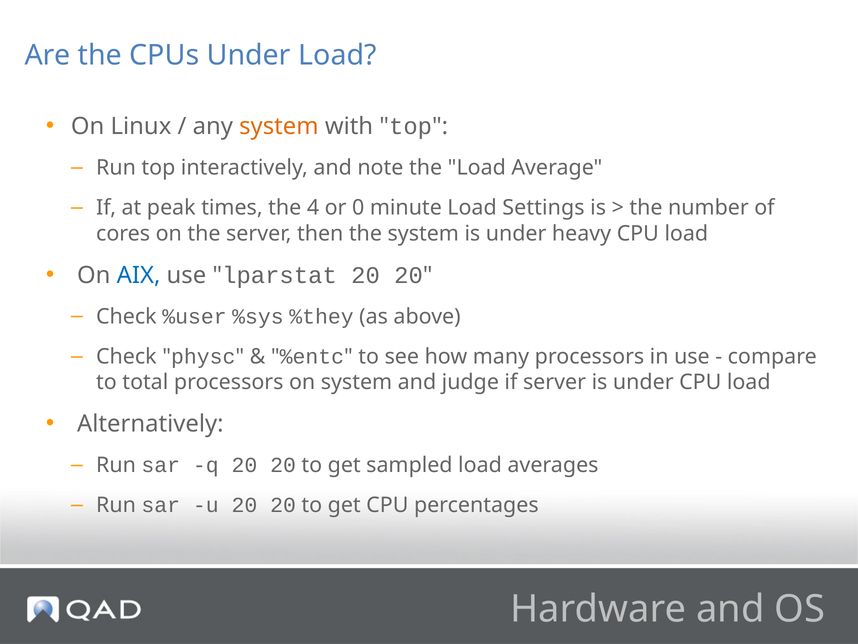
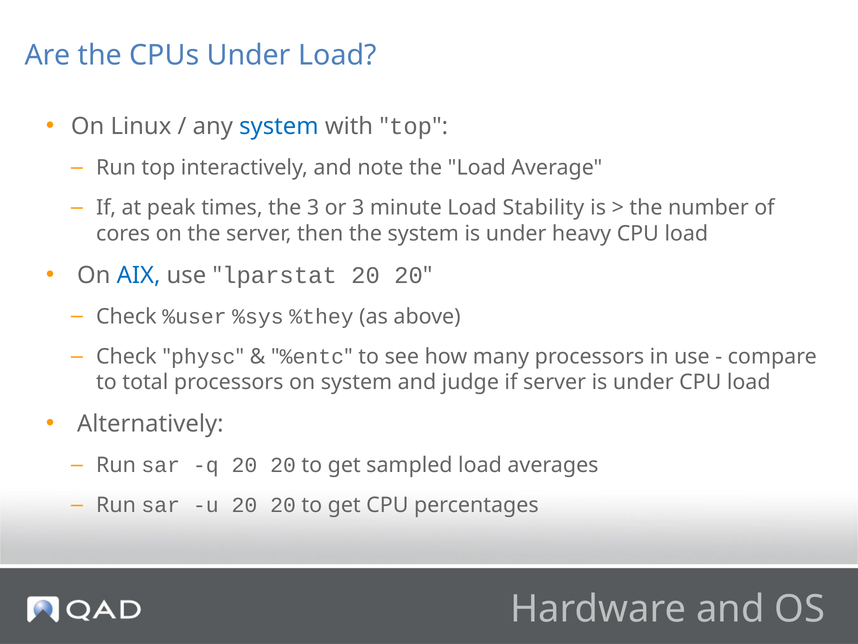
system colour: orange -> blue (279, 126)
the 4: 4 -> 3 (313, 208)
or 0: 0 -> 3 (358, 208)
Settings: Settings -> Stability (543, 208)
